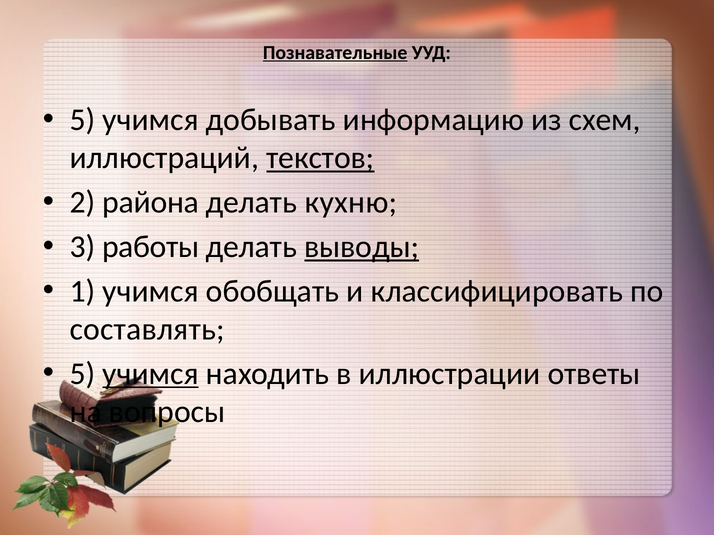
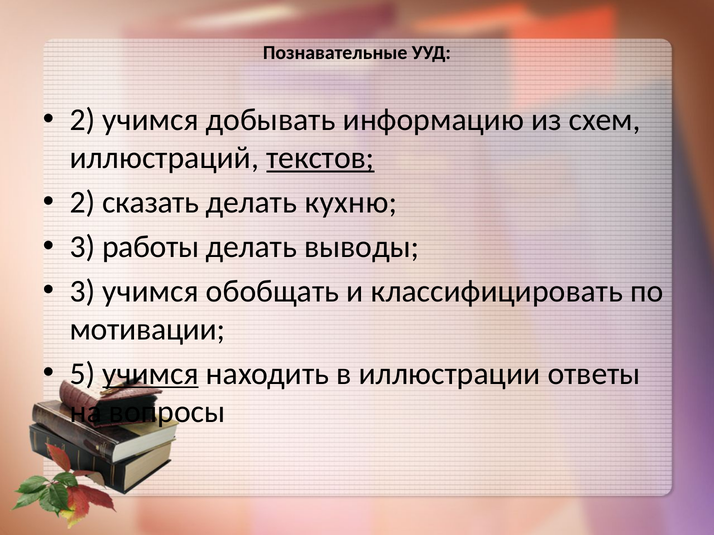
Познавательные underline: present -> none (335, 53)
5: 5 -> 2 (82, 120)
района: района -> сказать (151, 203)
выводы underline: present -> none (362, 247)
1: 1 -> 3 (82, 291)
составлять: составлять -> мотивации (147, 330)
